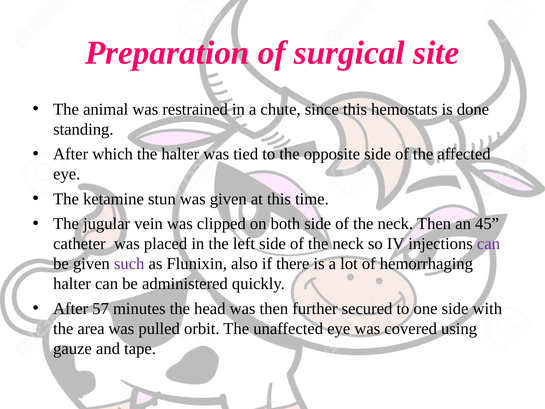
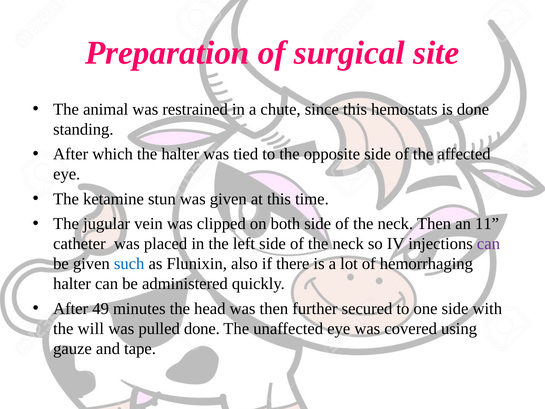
45: 45 -> 11 (487, 224)
such colour: purple -> blue (129, 264)
57: 57 -> 49 (101, 308)
area: area -> will (91, 328)
pulled orbit: orbit -> done (202, 328)
